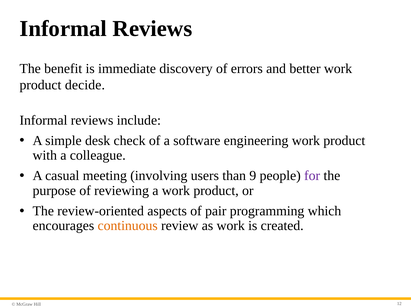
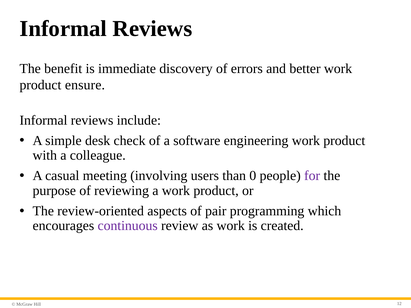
decide: decide -> ensure (85, 85)
9: 9 -> 0 (253, 176)
continuous colour: orange -> purple (128, 226)
